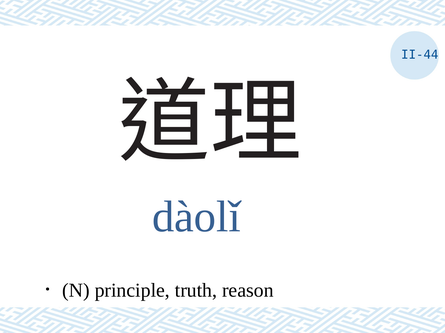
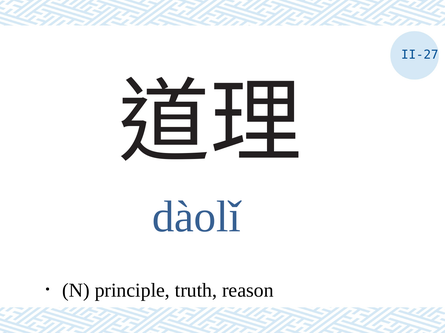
II-44: II-44 -> II-27 (420, 55)
